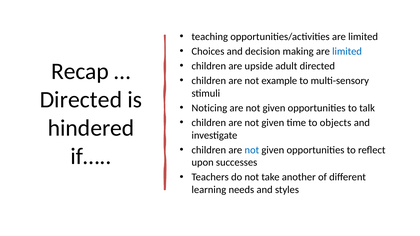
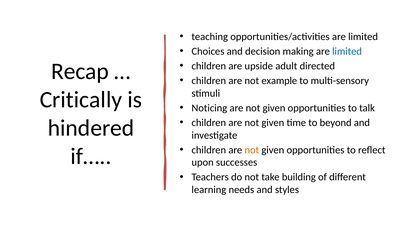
Directed: Directed -> Critically (81, 100)
objects: objects -> beyond (336, 123)
not colour: blue -> orange (252, 150)
another: another -> building (299, 177)
